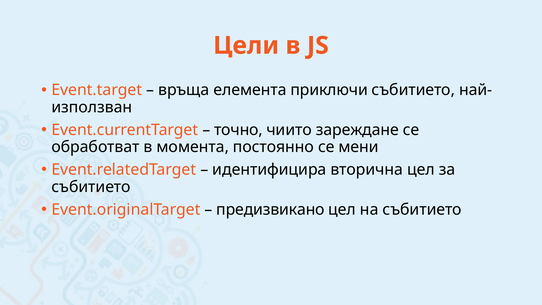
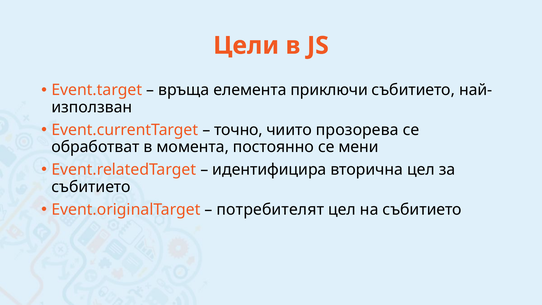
зареждане: зареждане -> прозорева (357, 130)
предизвикано: предизвикано -> потребителят (270, 209)
